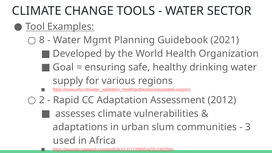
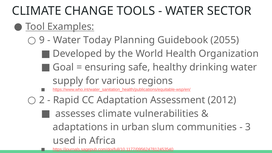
8: 8 -> 9 (42, 40)
Mgmt: Mgmt -> Today (97, 40)
2021: 2021 -> 2055 (225, 40)
